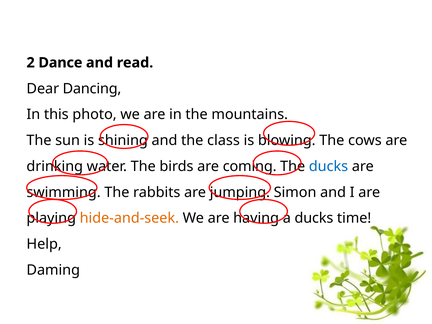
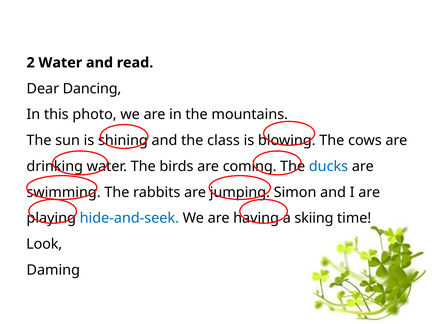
2 Dance: Dance -> Water (60, 63)
hide-and-seek colour: orange -> blue (129, 218)
a ducks: ducks -> skiing (314, 218)
Help: Help -> Look (44, 244)
